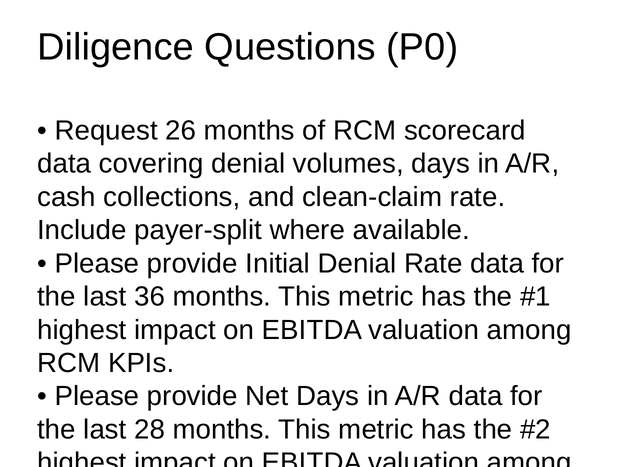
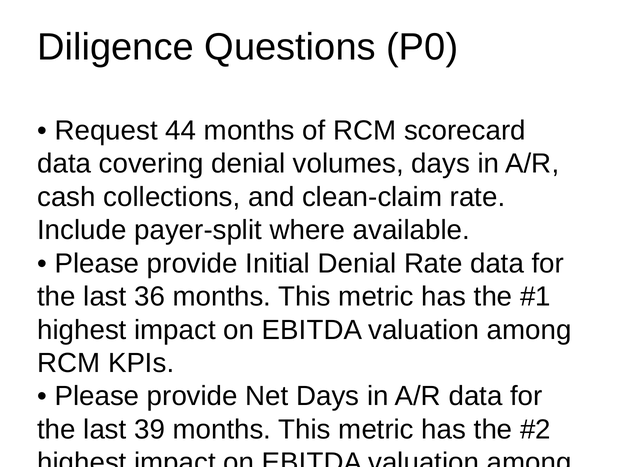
26: 26 -> 44 (181, 131)
28: 28 -> 39 (150, 430)
